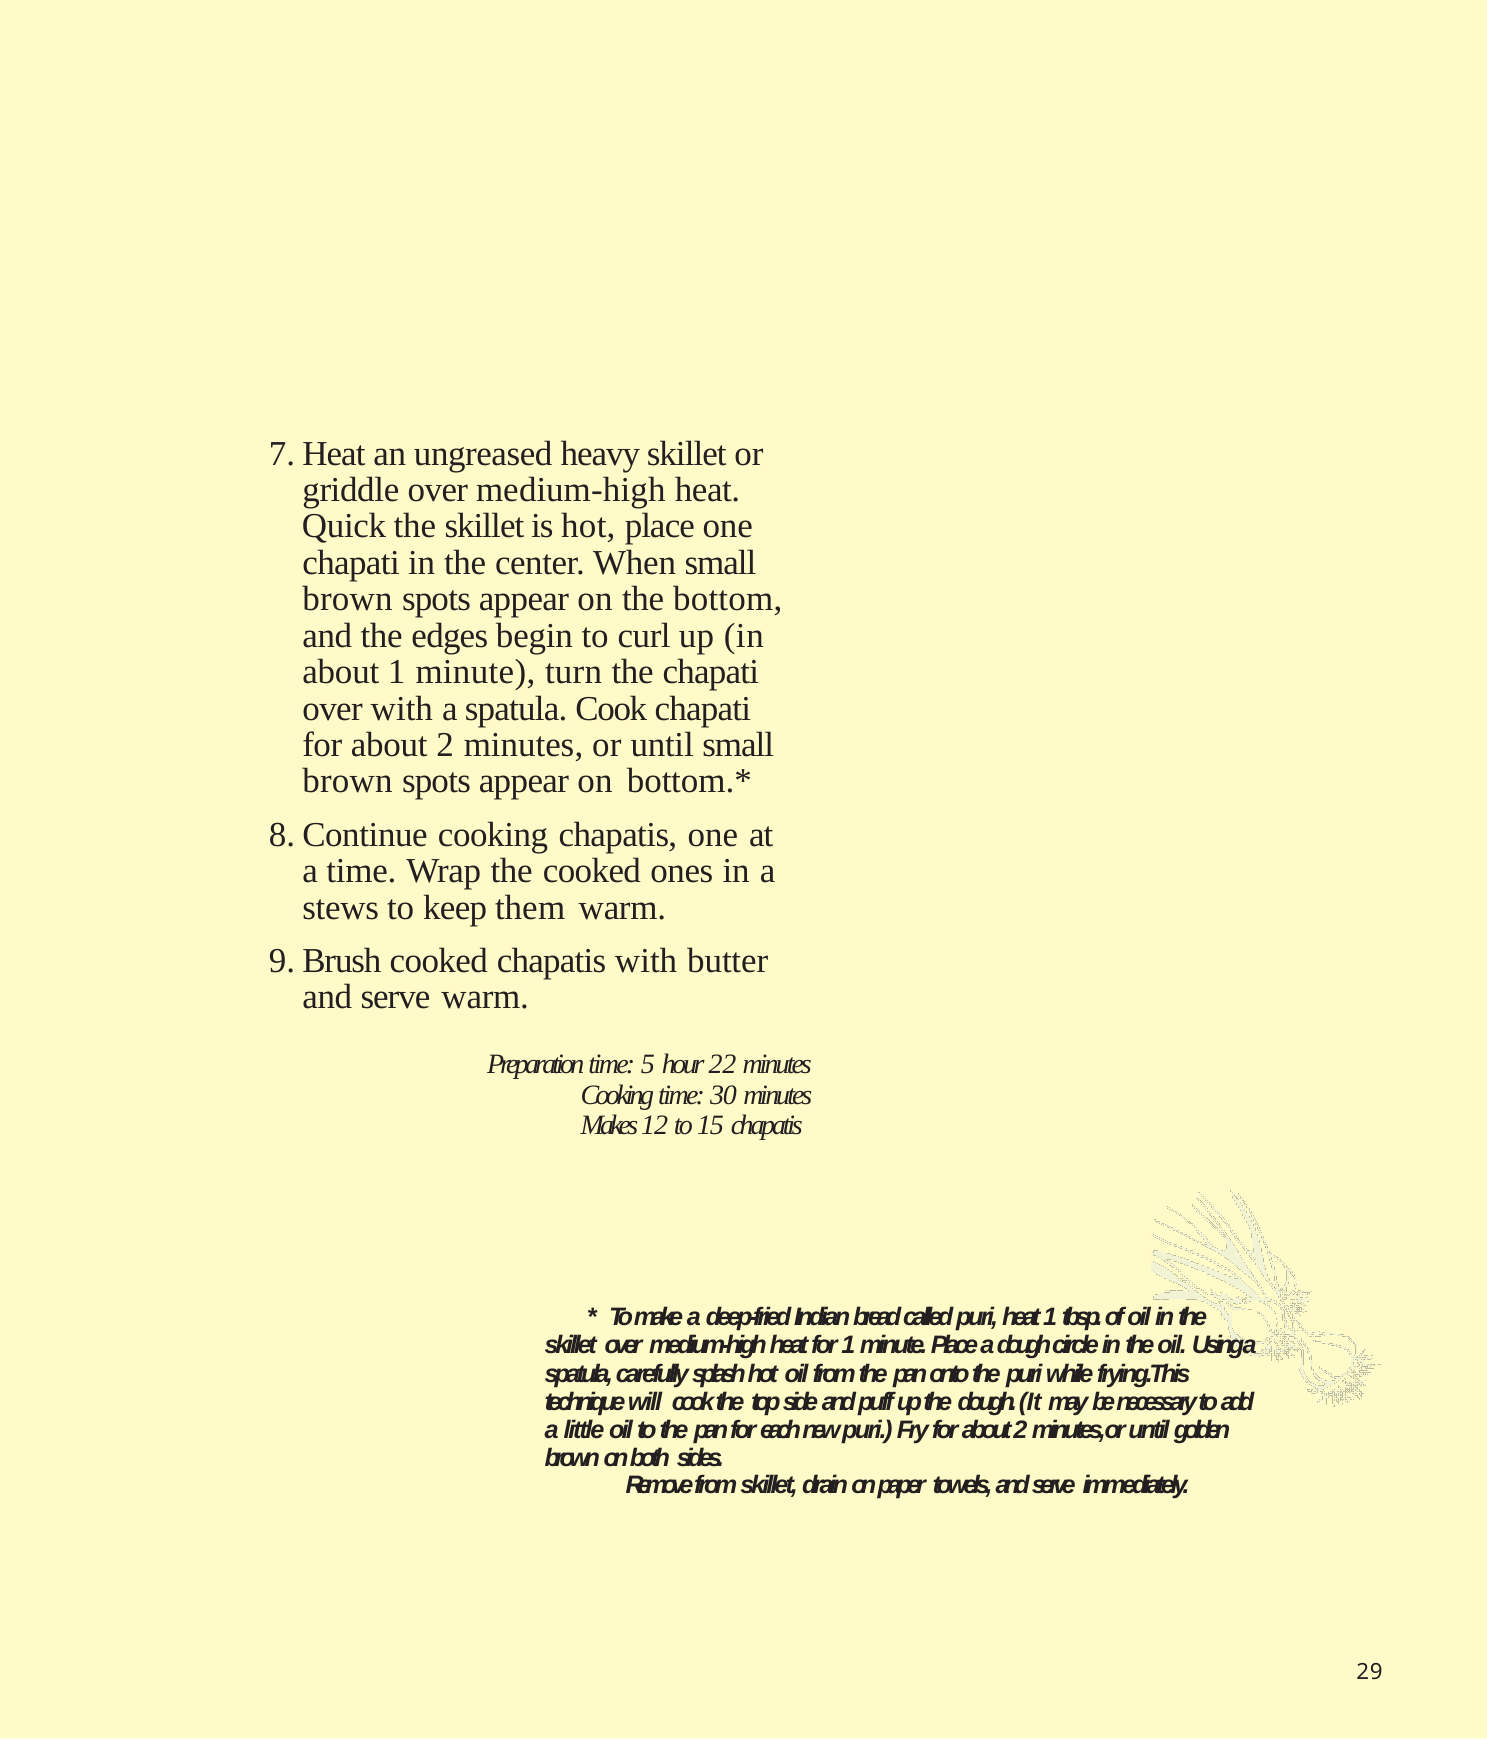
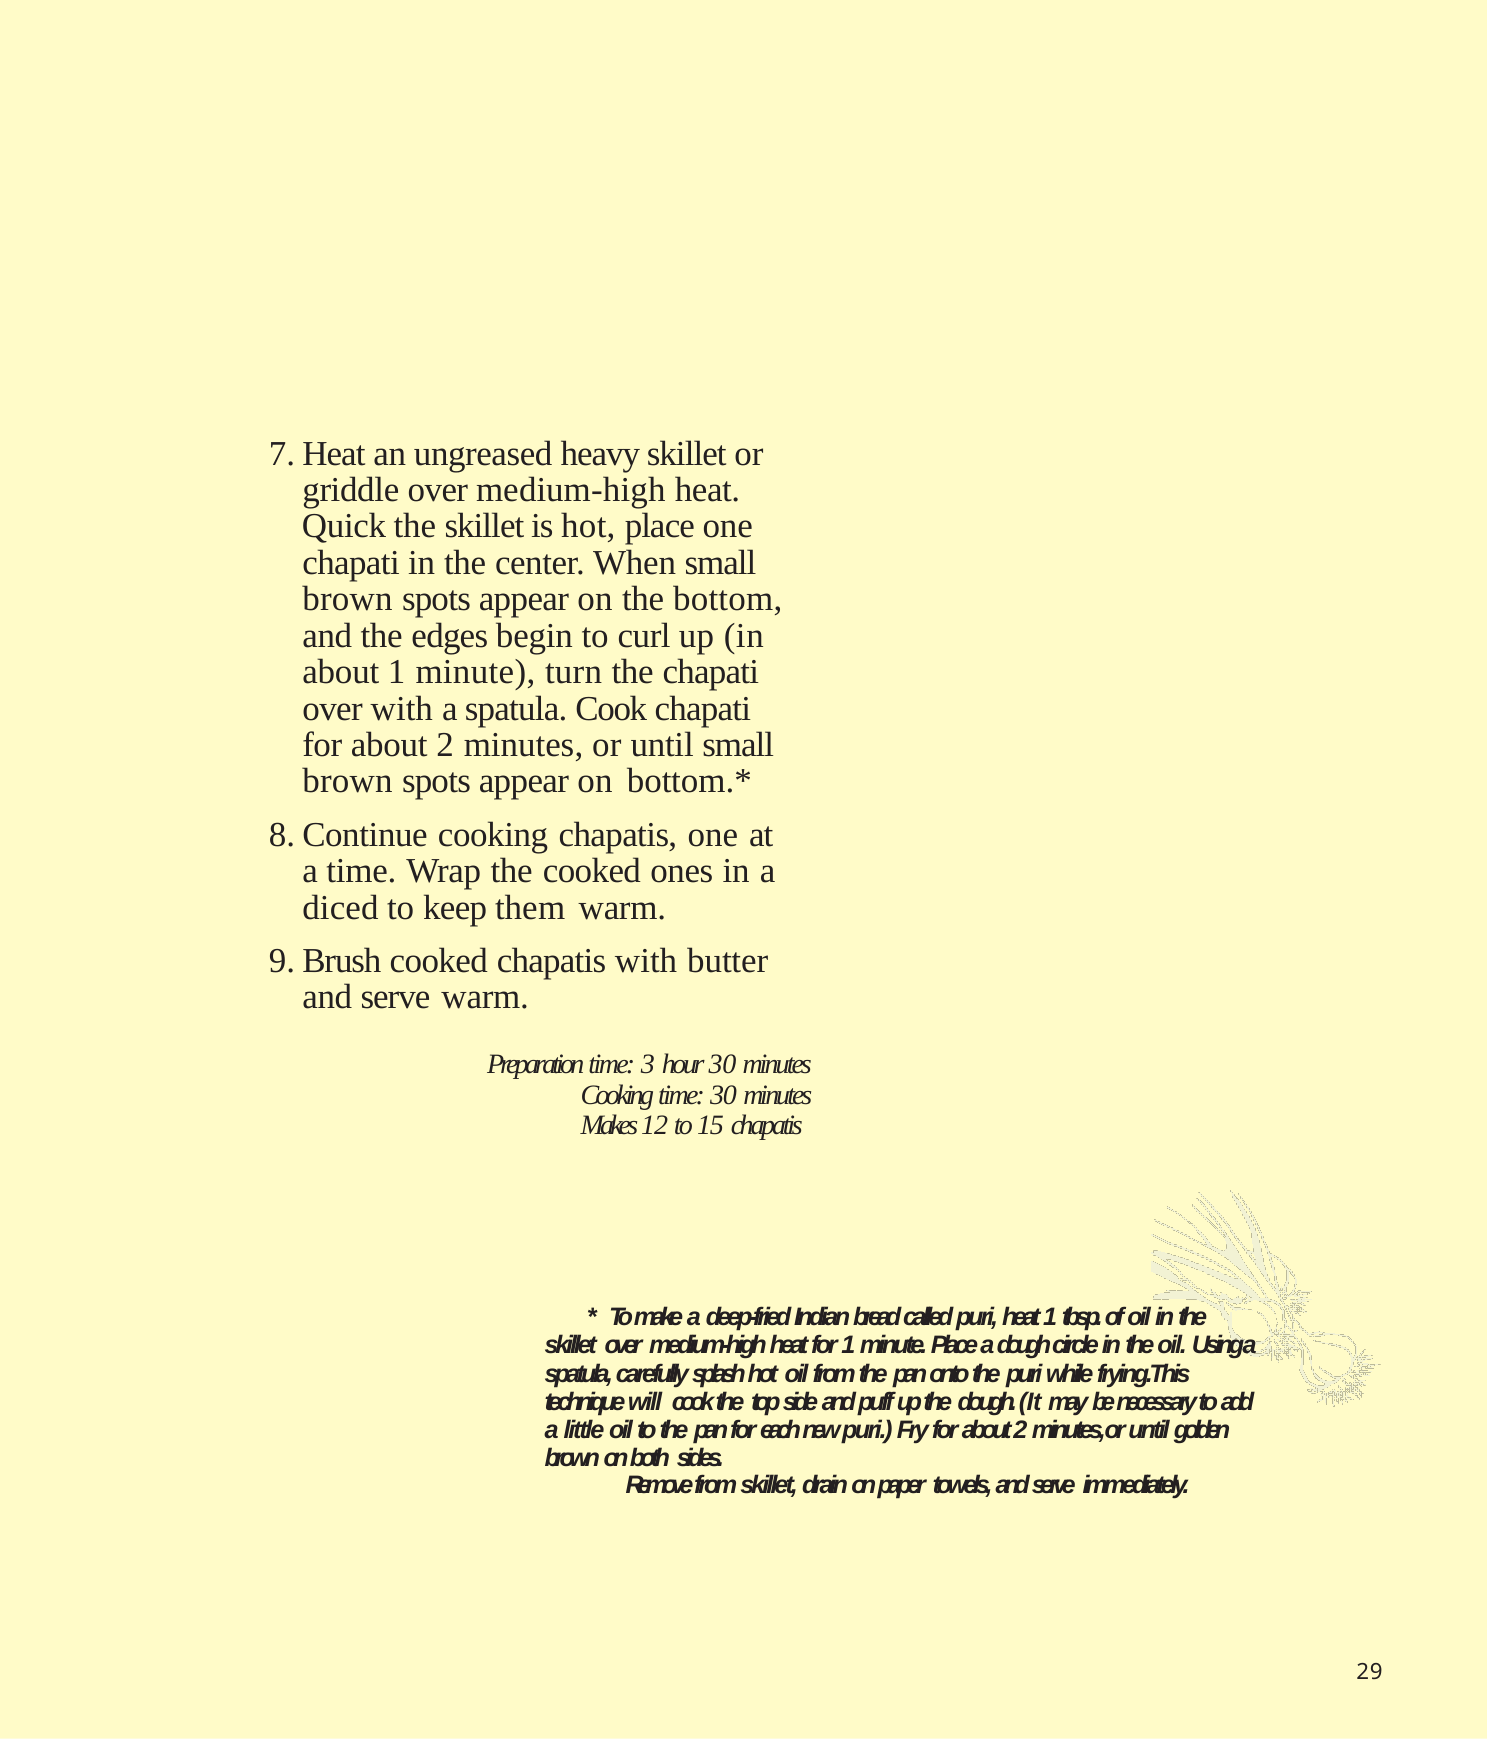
stews: stews -> diced (340, 908)
5: 5 -> 3 (648, 1064)
hour 22: 22 -> 30 (723, 1064)
